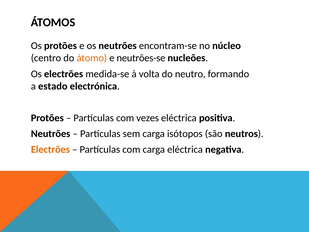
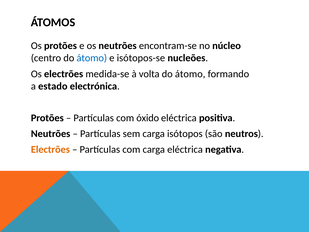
átomo colour: orange -> blue (92, 58)
neutrões-se: neutrões-se -> isótopos-se (141, 58)
volta do neutro: neutro -> átomo (190, 74)
vezes: vezes -> óxido (148, 118)
